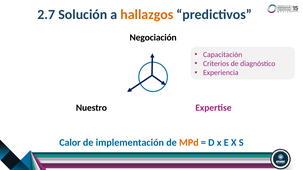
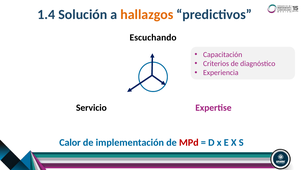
2.7: 2.7 -> 1.4 (46, 14)
Negociación: Negociación -> Escuchando (153, 38)
Nuestro: Nuestro -> Servicio (91, 108)
MPd colour: orange -> red (189, 143)
